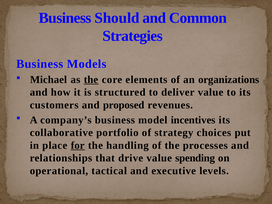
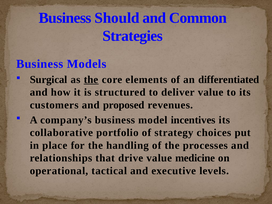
Michael: Michael -> Surgical (49, 80)
organizations: organizations -> differentiated (229, 80)
for underline: present -> none (78, 145)
spending: spending -> medicine (195, 158)
